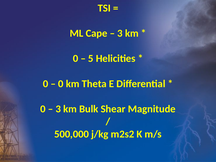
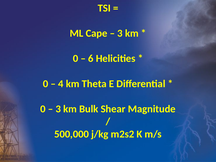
5: 5 -> 6 (91, 59)
0: 0 -> 4 (61, 84)
